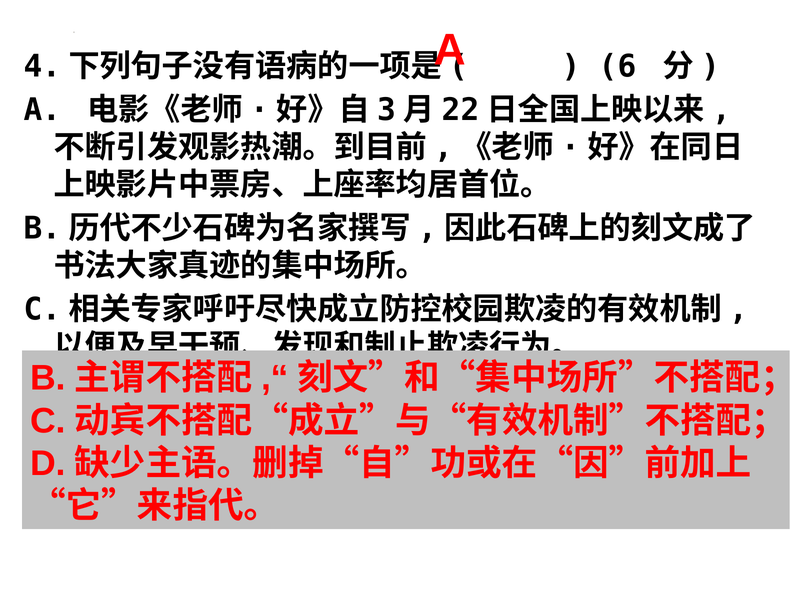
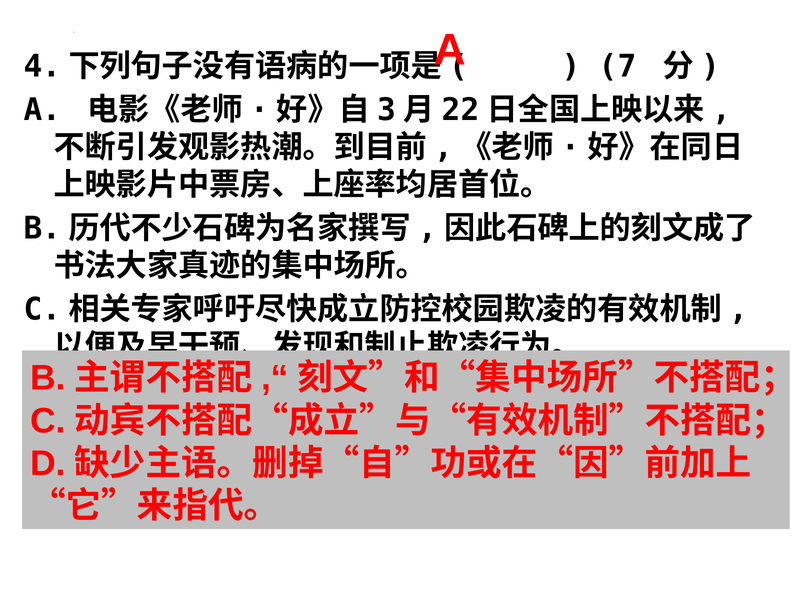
6: 6 -> 7 (618, 67)
